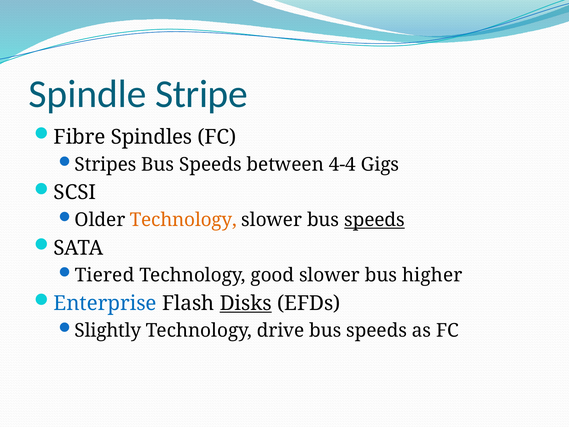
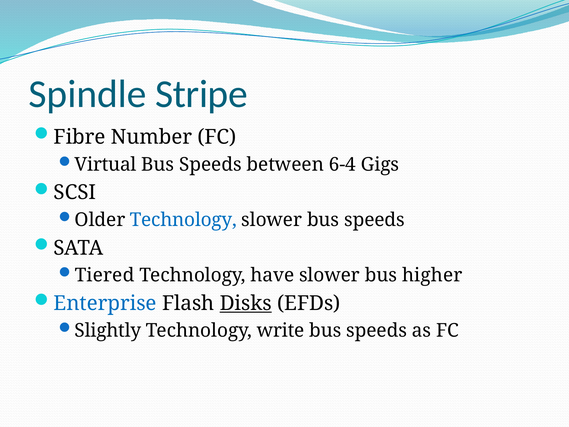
Spindles: Spindles -> Number (151, 137)
Stripes: Stripes -> Virtual (106, 164)
4-4: 4-4 -> 6-4 (342, 164)
Technology colour: orange -> blue (183, 220)
speeds underline: present -> none (375, 220)
good: good -> have (272, 275)
drive: drive -> write (281, 331)
